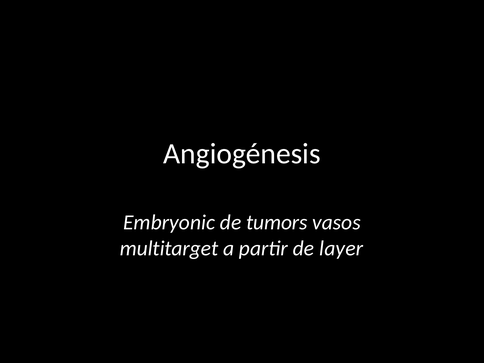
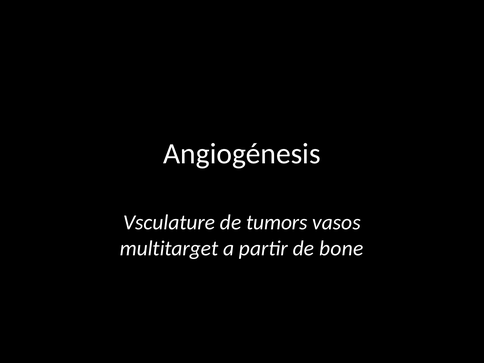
Embryonic: Embryonic -> Vsculature (169, 223)
layer: layer -> bone (341, 248)
